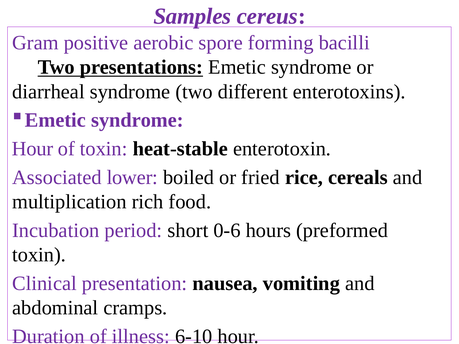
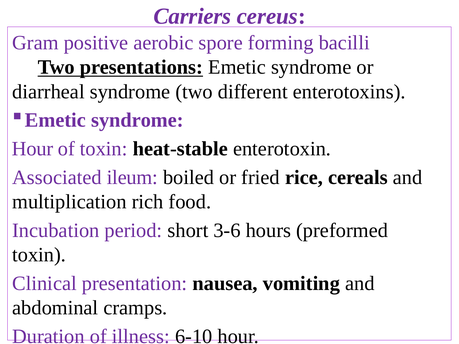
Samples: Samples -> Carriers (192, 16)
lower: lower -> ileum (132, 177)
0-6: 0-6 -> 3-6 (227, 230)
